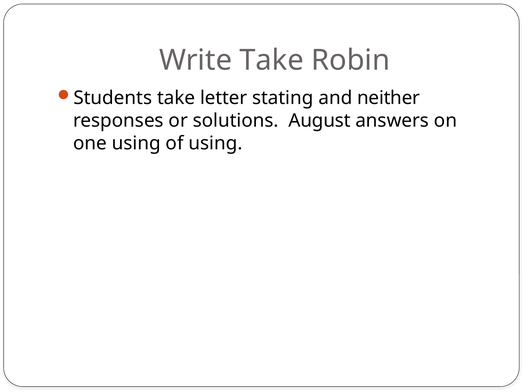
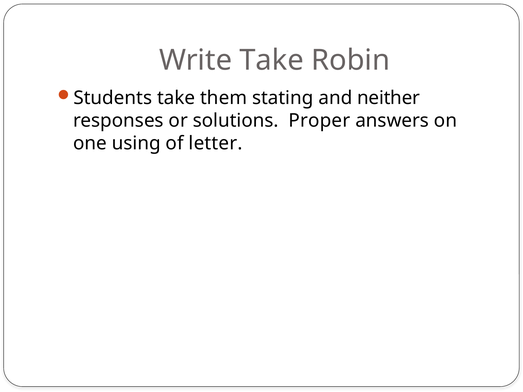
letter: letter -> them (224, 98)
August: August -> Proper (319, 121)
of using: using -> letter (216, 143)
